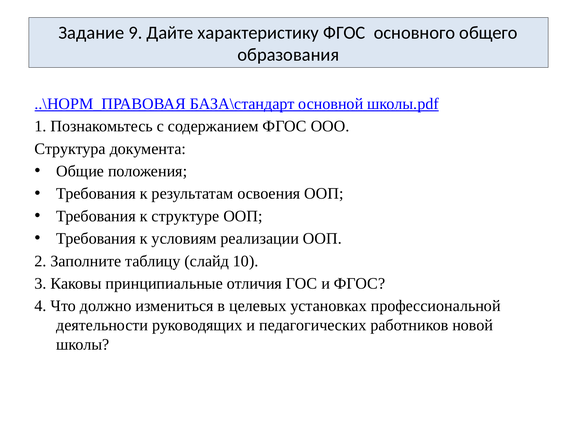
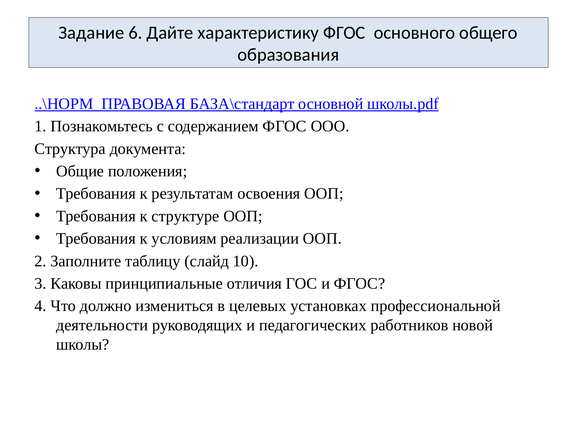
9: 9 -> 6 (135, 33)
